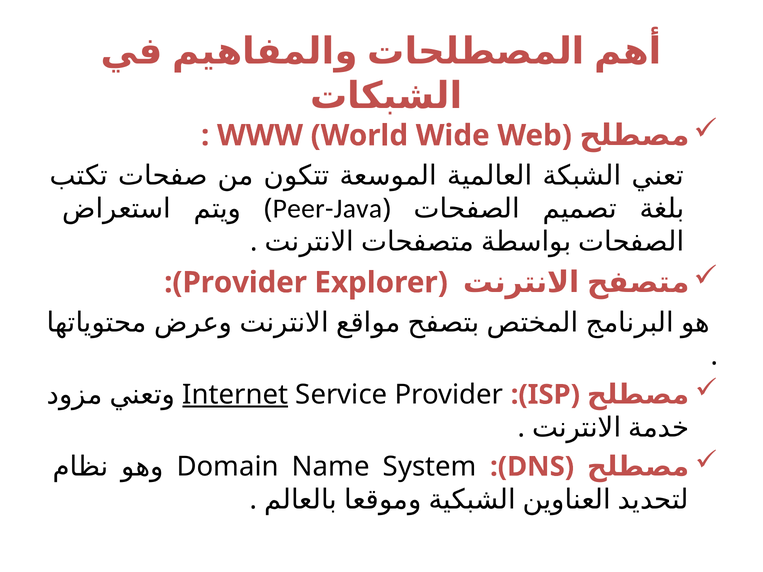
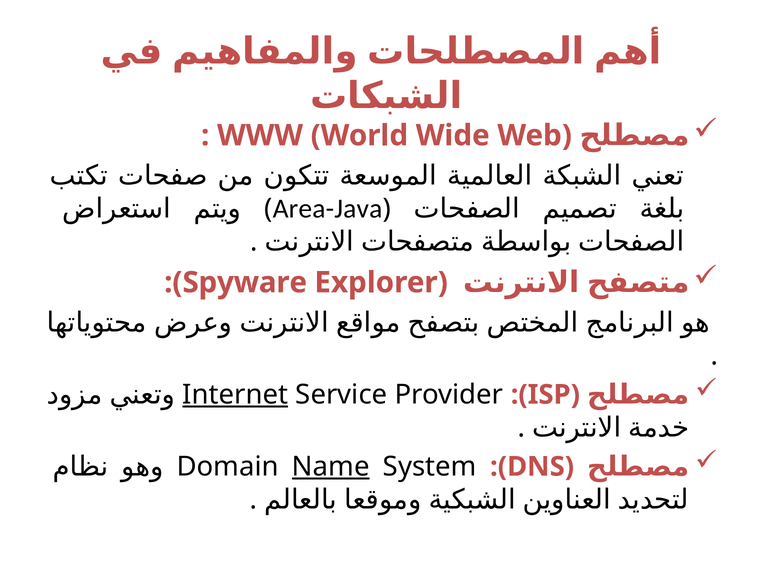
Peer-Java: Peer-Java -> Area-Java (327, 209)
Provider: Provider -> Spyware (245, 283)
Name underline: none -> present (331, 467)
